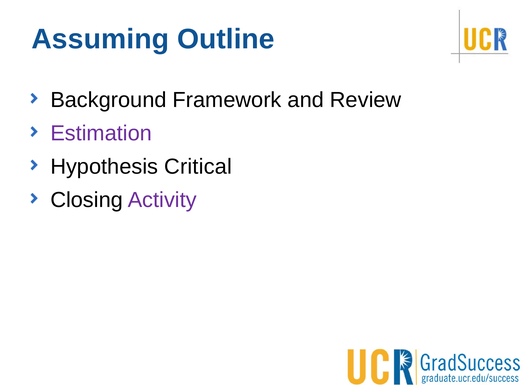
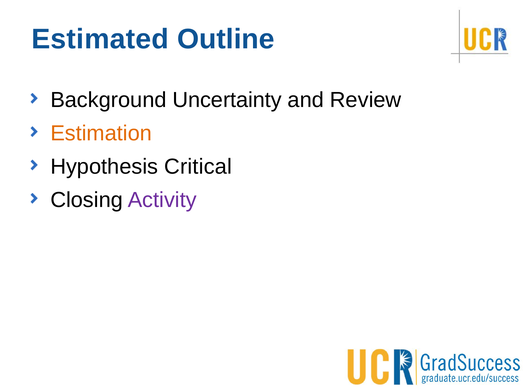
Assuming: Assuming -> Estimated (100, 39)
Framework: Framework -> Uncertainty (227, 100)
Estimation colour: purple -> orange (101, 133)
